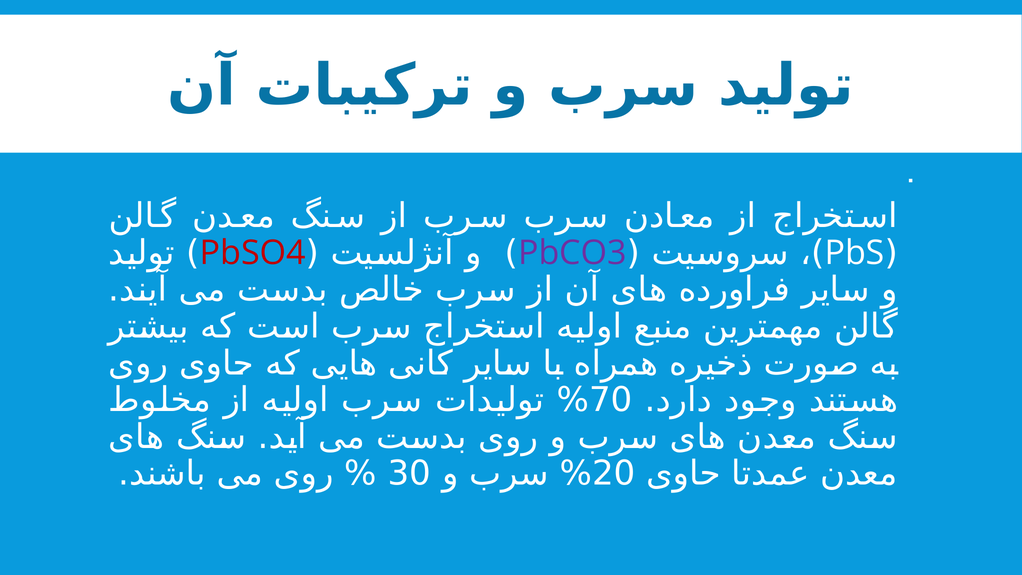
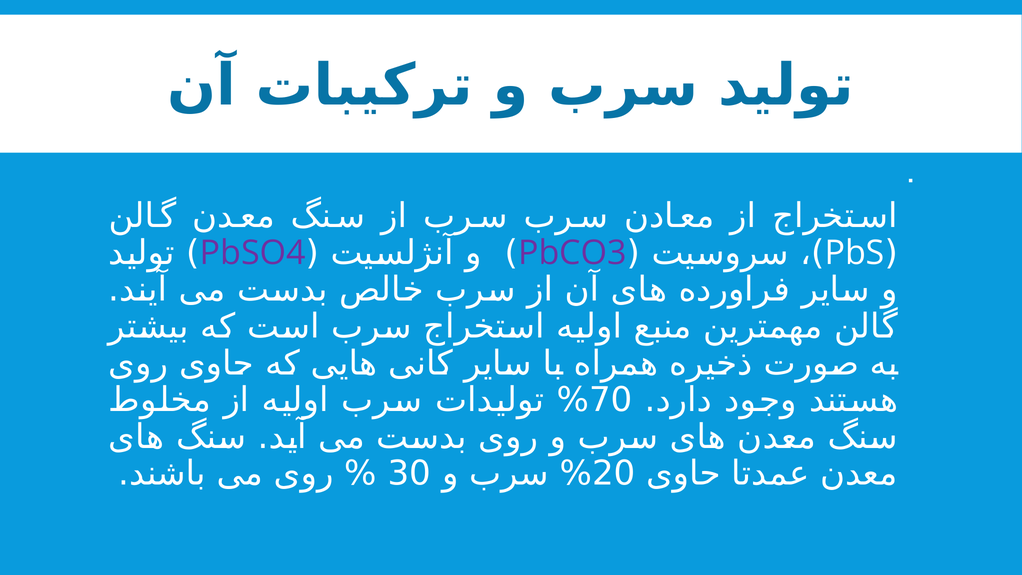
PbSO4 colour: red -> purple (253, 253)
